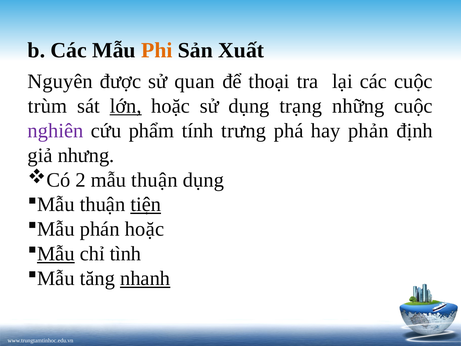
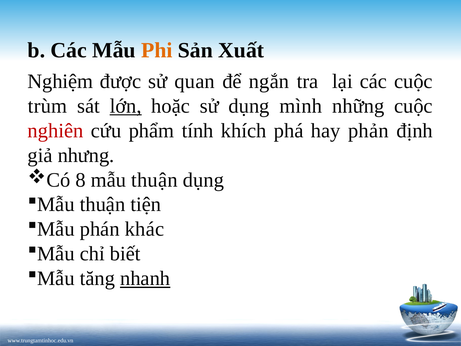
Nguyên: Nguyên -> Nghiệm (60, 81)
thoại: thoại -> ngắn (269, 81)
trạng: trạng -> mình (301, 106)
nghiên colour: purple -> red (56, 131)
trưng: trưng -> khích (244, 131)
2: 2 -> 8 (81, 180)
tiện underline: present -> none (146, 204)
phán hoặc: hoặc -> khác (145, 229)
Mẫu underline: present -> none (56, 254)
tình: tình -> biết (125, 254)
